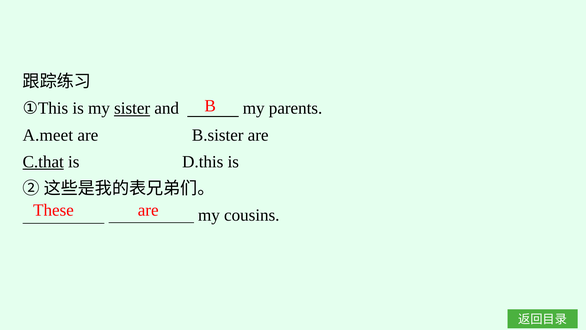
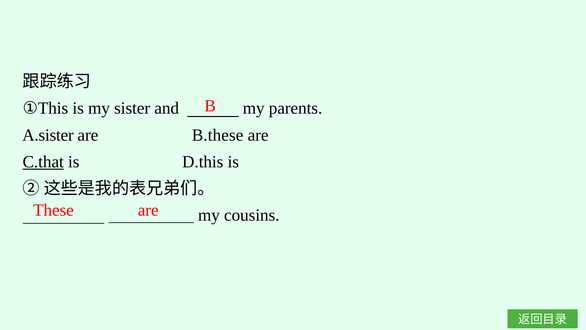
sister underline: present -> none (132, 108)
A.meet: A.meet -> A.sister (48, 135)
B.sister: B.sister -> B.these (218, 135)
